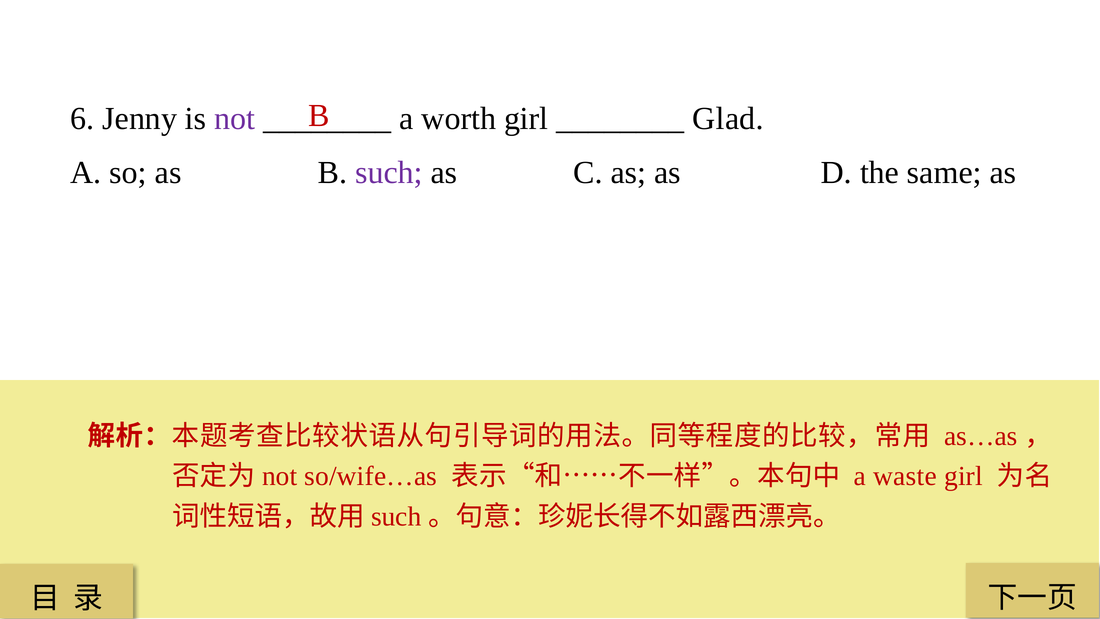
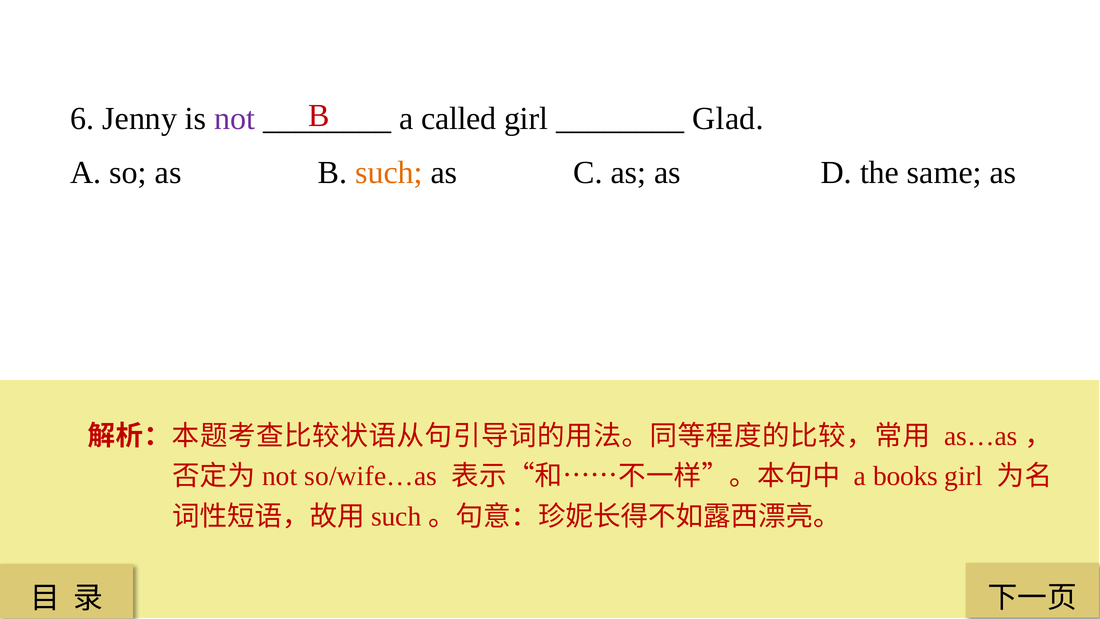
worth: worth -> called (459, 119)
such colour: purple -> orange (389, 172)
waste: waste -> books (905, 476)
